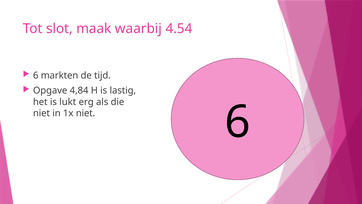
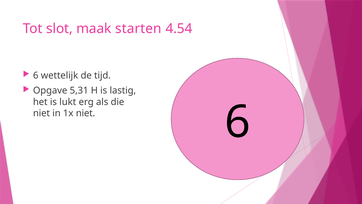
waarbij: waarbij -> starten (138, 29)
markten: markten -> wettelijk (59, 75)
4,84: 4,84 -> 5,31 (79, 90)
